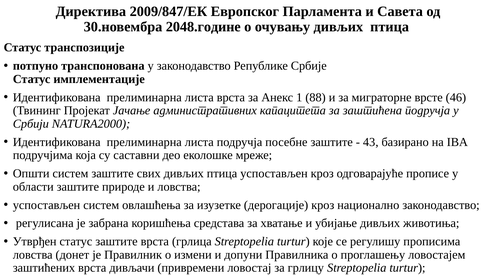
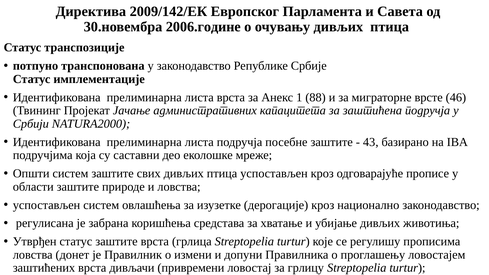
2009/847/ЕК: 2009/847/ЕК -> 2009/142/ЕК (168, 12)
2048.године: 2048.године -> 2006.године (203, 27)
